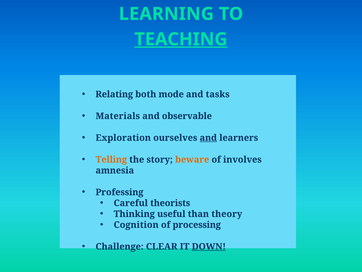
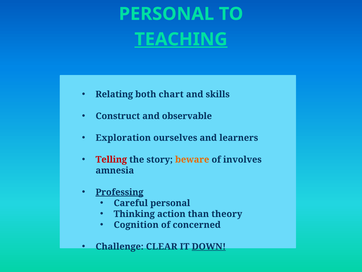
LEARNING: LEARNING -> PERSONAL (166, 14)
mode: mode -> chart (171, 94)
tasks: tasks -> skills (218, 94)
Materials: Materials -> Construct (118, 116)
and underline: present -> none (208, 138)
Telling colour: orange -> red (111, 159)
Professing underline: none -> present (119, 192)
Careful theorists: theorists -> personal (170, 203)
useful: useful -> action (171, 214)
processing: processing -> concerned (197, 224)
